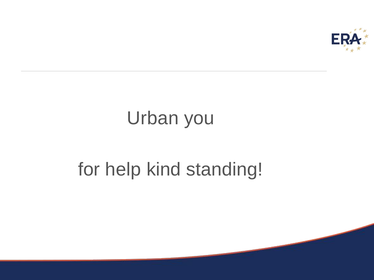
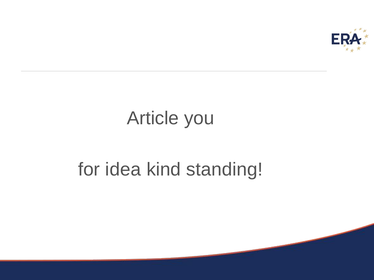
Urban: Urban -> Article (153, 118)
help: help -> idea (123, 170)
